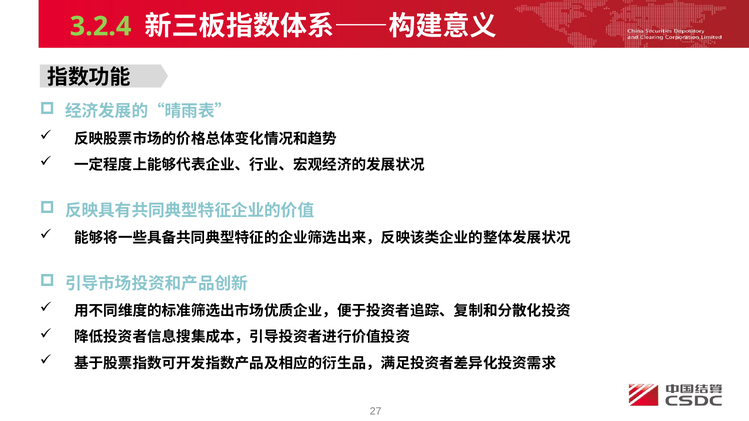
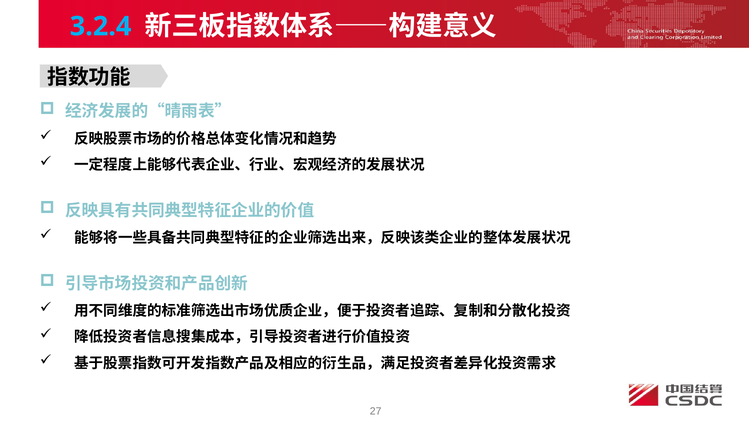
3.2.4 colour: light green -> light blue (101, 26)
